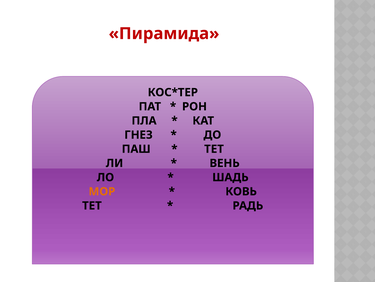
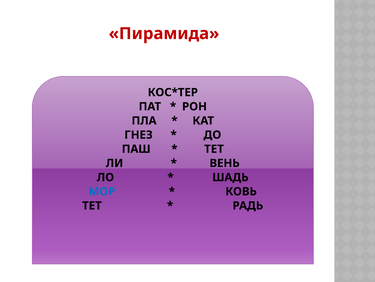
МОР colour: orange -> blue (102, 191)
